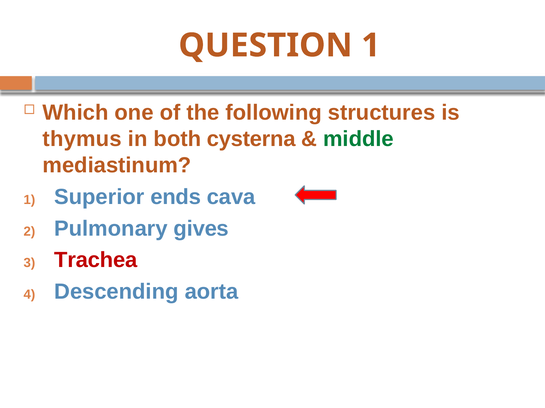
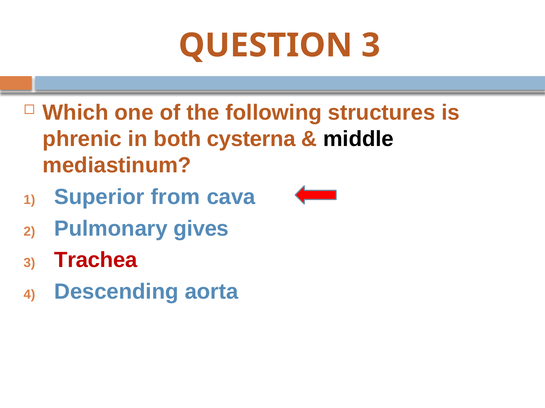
QUESTION 1: 1 -> 3 (371, 45)
thymus: thymus -> phrenic (82, 139)
middle colour: green -> black (358, 139)
ends: ends -> from (175, 197)
